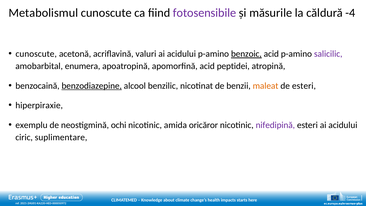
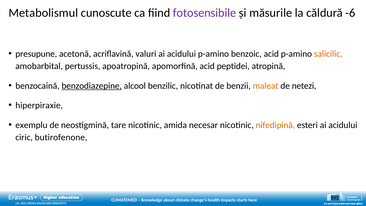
-4: -4 -> -6 (350, 13)
cunoscute: cunoscute -> presupune (36, 54)
benzoic underline: present -> none (246, 54)
salicilic colour: purple -> orange (328, 54)
enumera: enumera -> pertussis (83, 66)
de esteri: esteri -> netezi (304, 86)
ochi: ochi -> tare (119, 125)
oricăror: oricăror -> necesar (203, 125)
nifedipină colour: purple -> orange (275, 125)
suplimentare: suplimentare -> butirofenone (61, 137)
